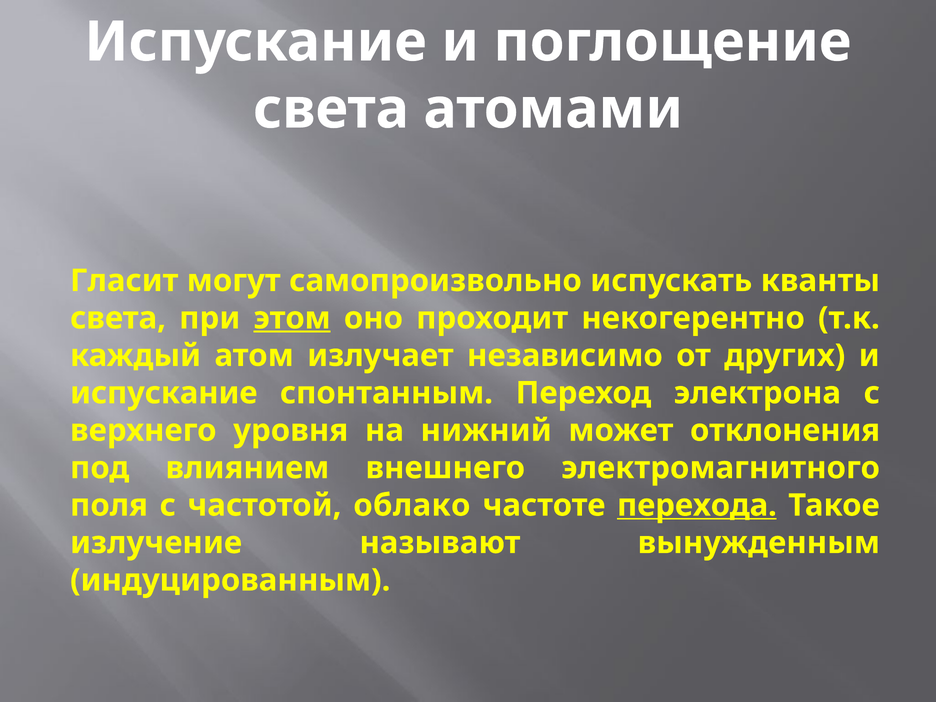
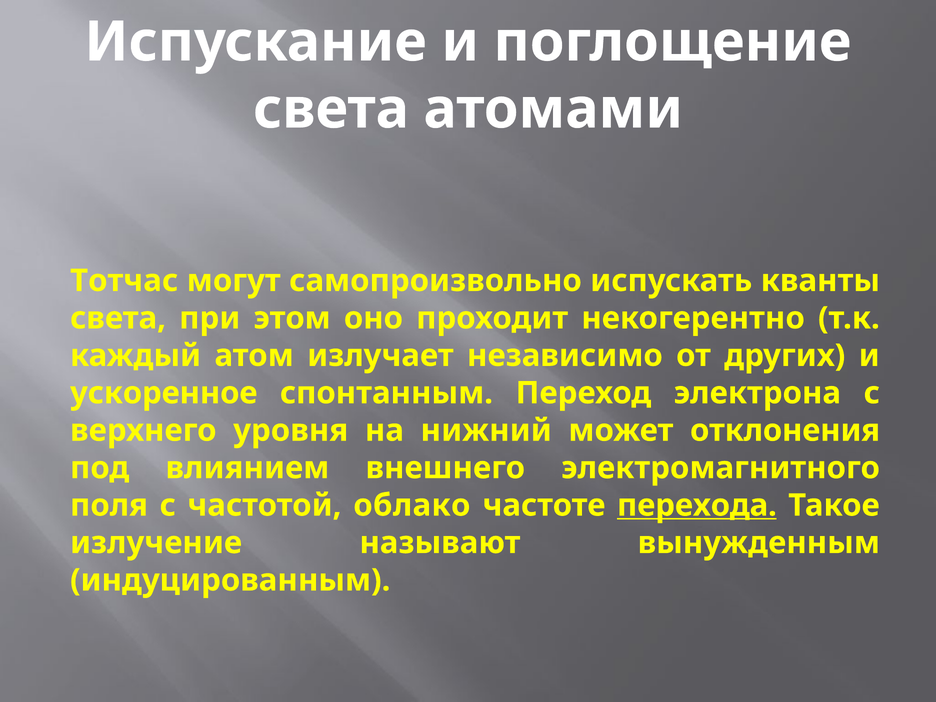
Гласит: Гласит -> Тотчас (124, 281)
этом underline: present -> none (292, 318)
испускание: испускание -> ускоренное (164, 393)
